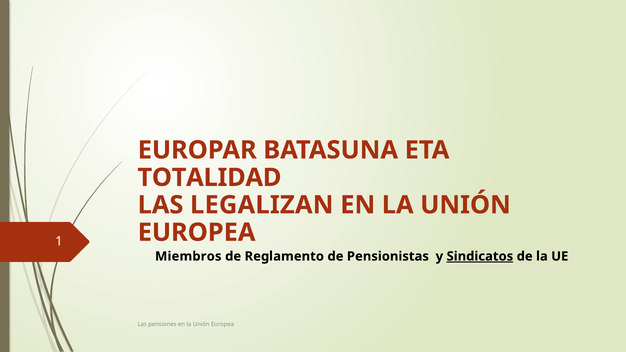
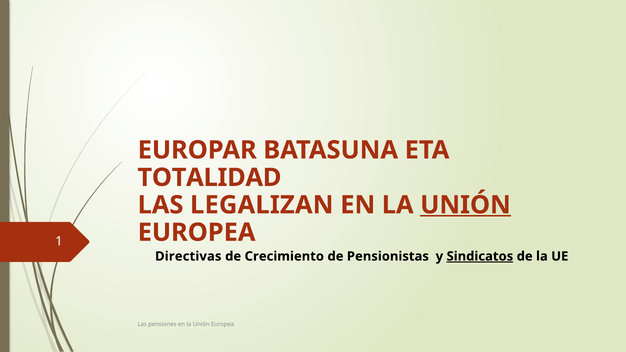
UNIÓN underline: none -> present (465, 205)
Miembros: Miembros -> Directivas (188, 256)
Reglamento: Reglamento -> Crecimiento (284, 256)
